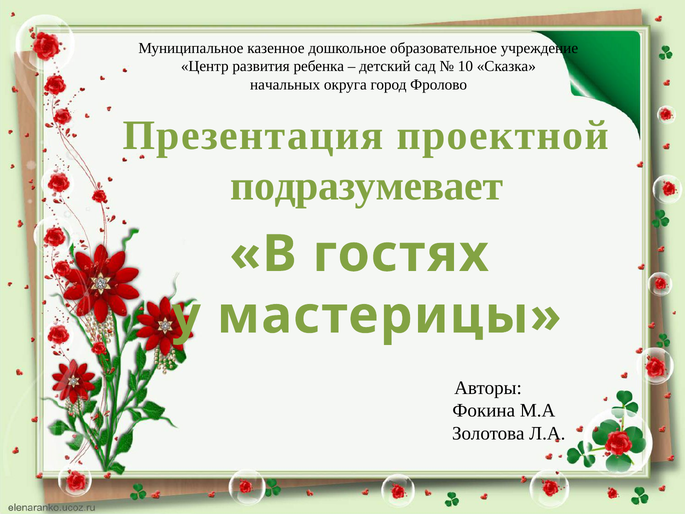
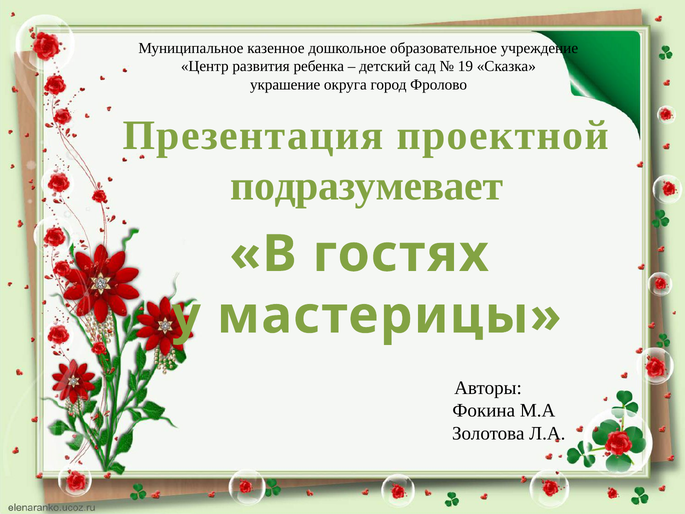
10: 10 -> 19 (465, 66)
начальных: начальных -> украшение (285, 85)
